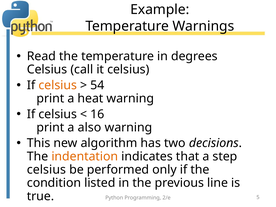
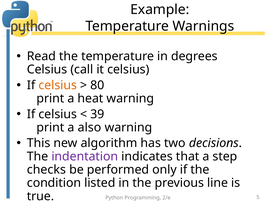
54: 54 -> 80 (97, 85)
16: 16 -> 39 (97, 114)
indentation colour: orange -> purple (85, 156)
celsius: celsius -> checks (46, 170)
